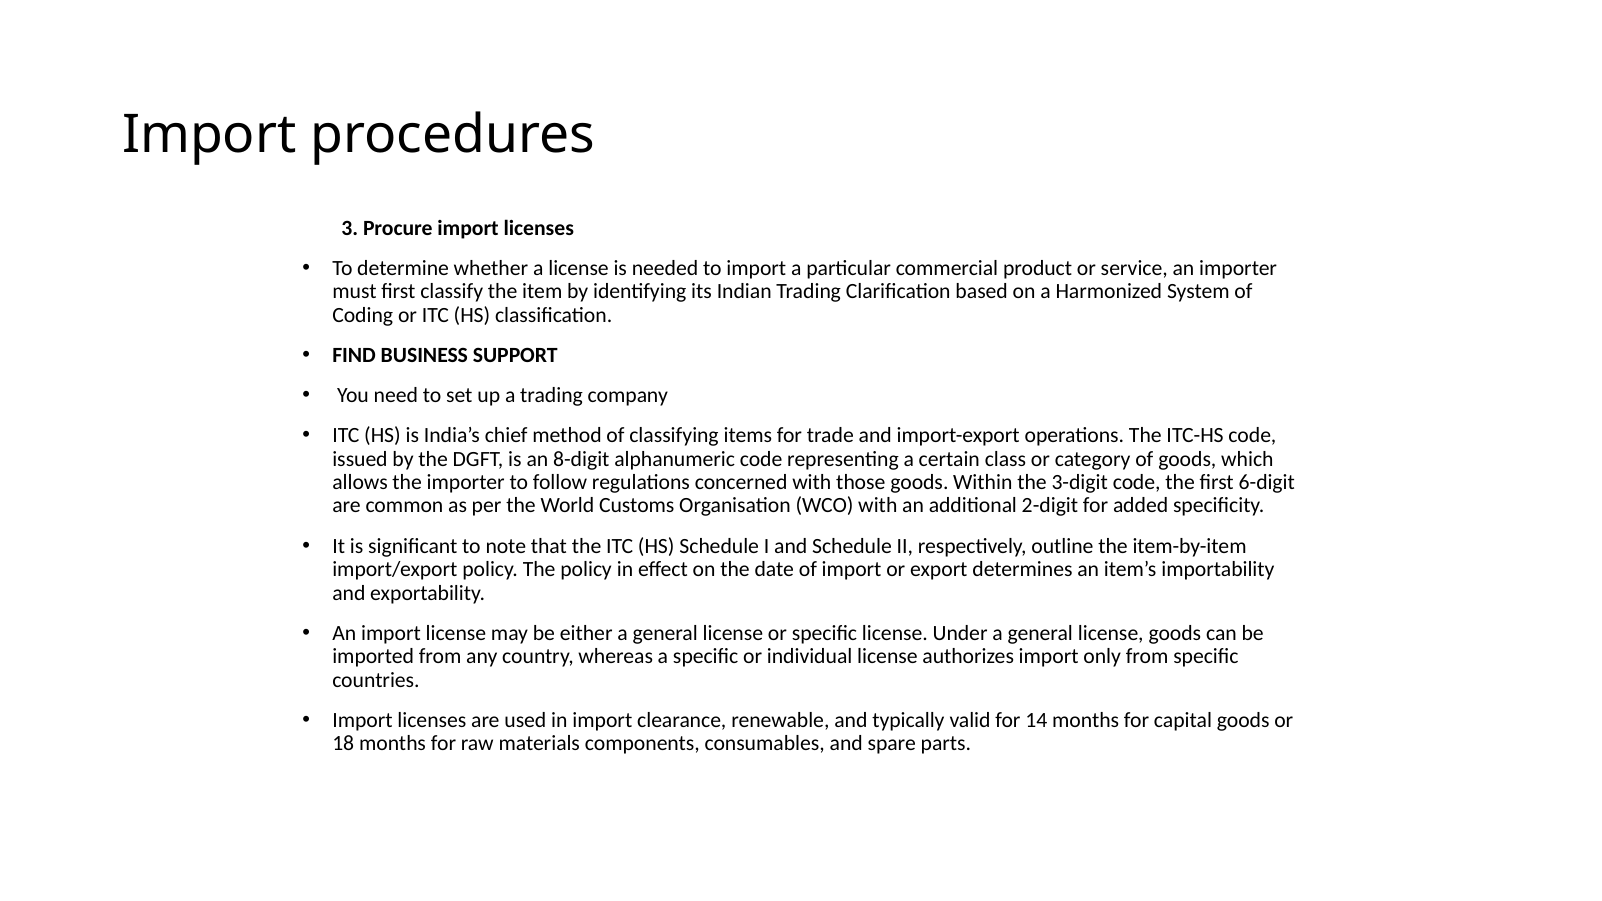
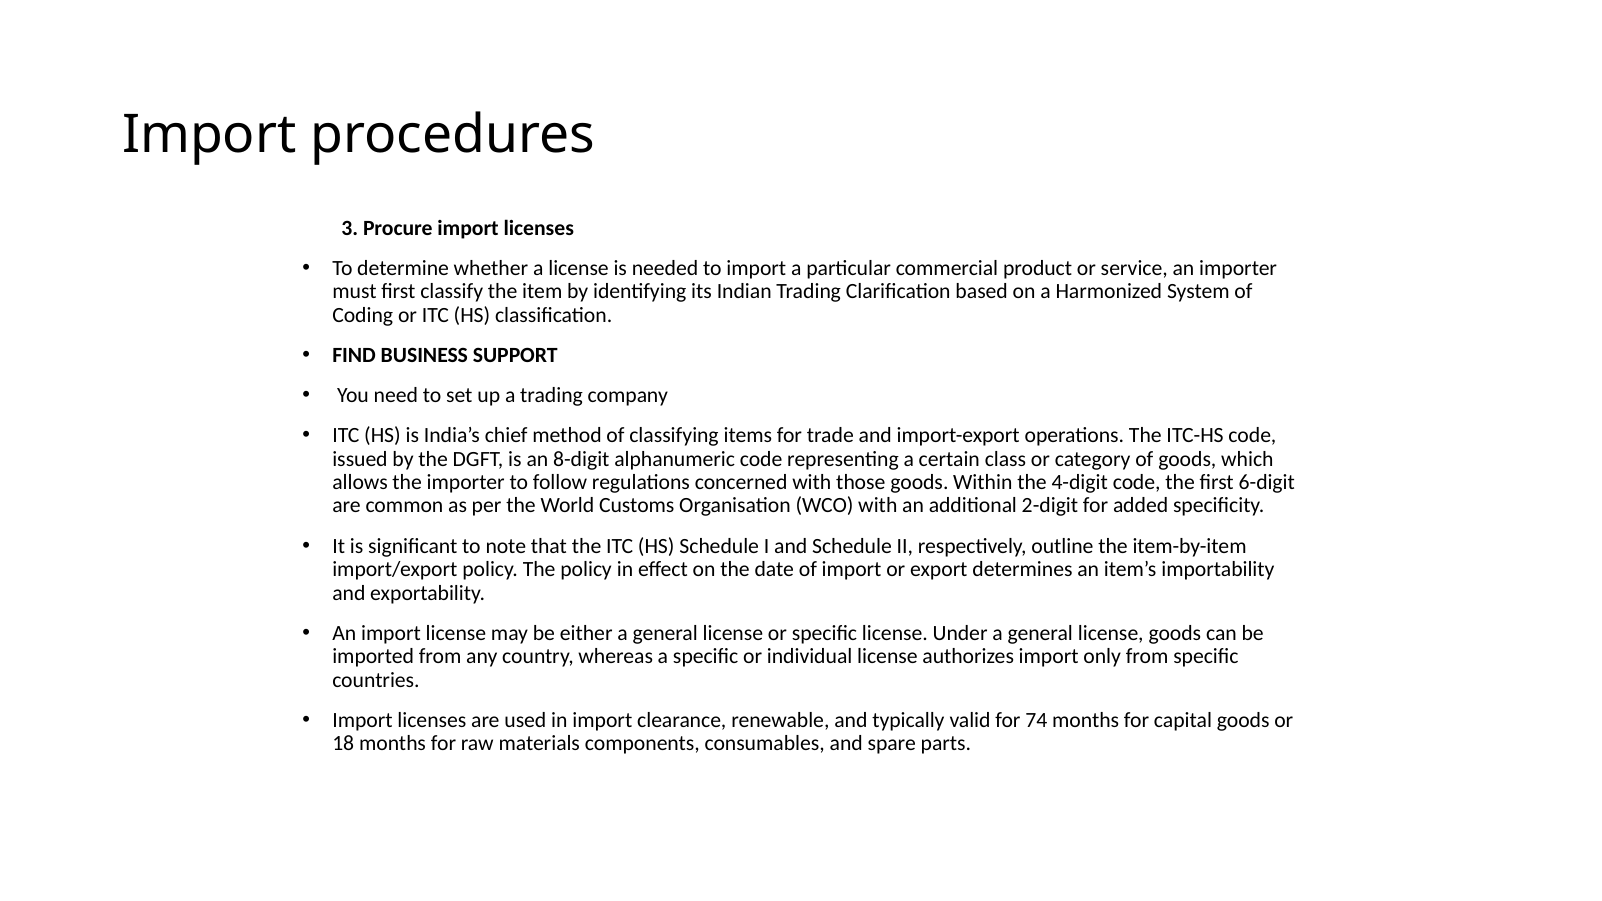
3-digit: 3-digit -> 4-digit (1080, 482)
14: 14 -> 74 (1036, 720)
